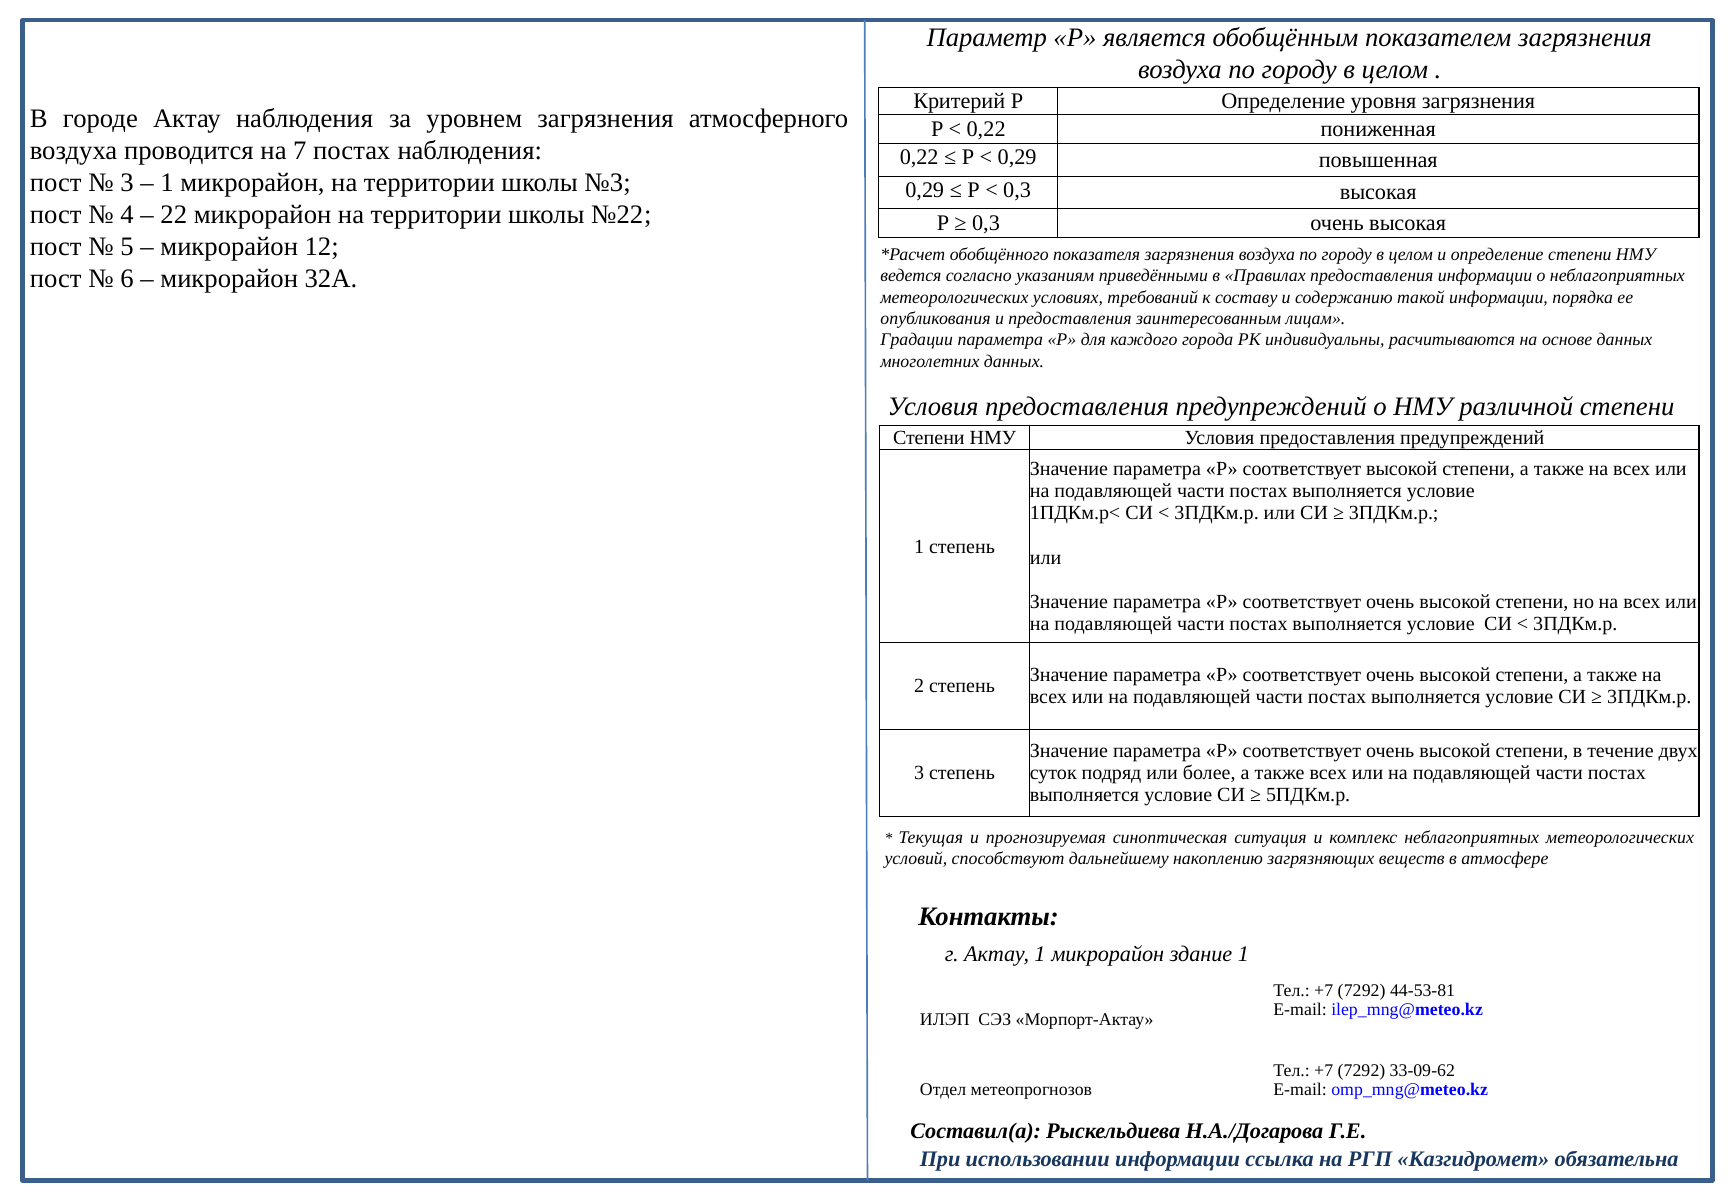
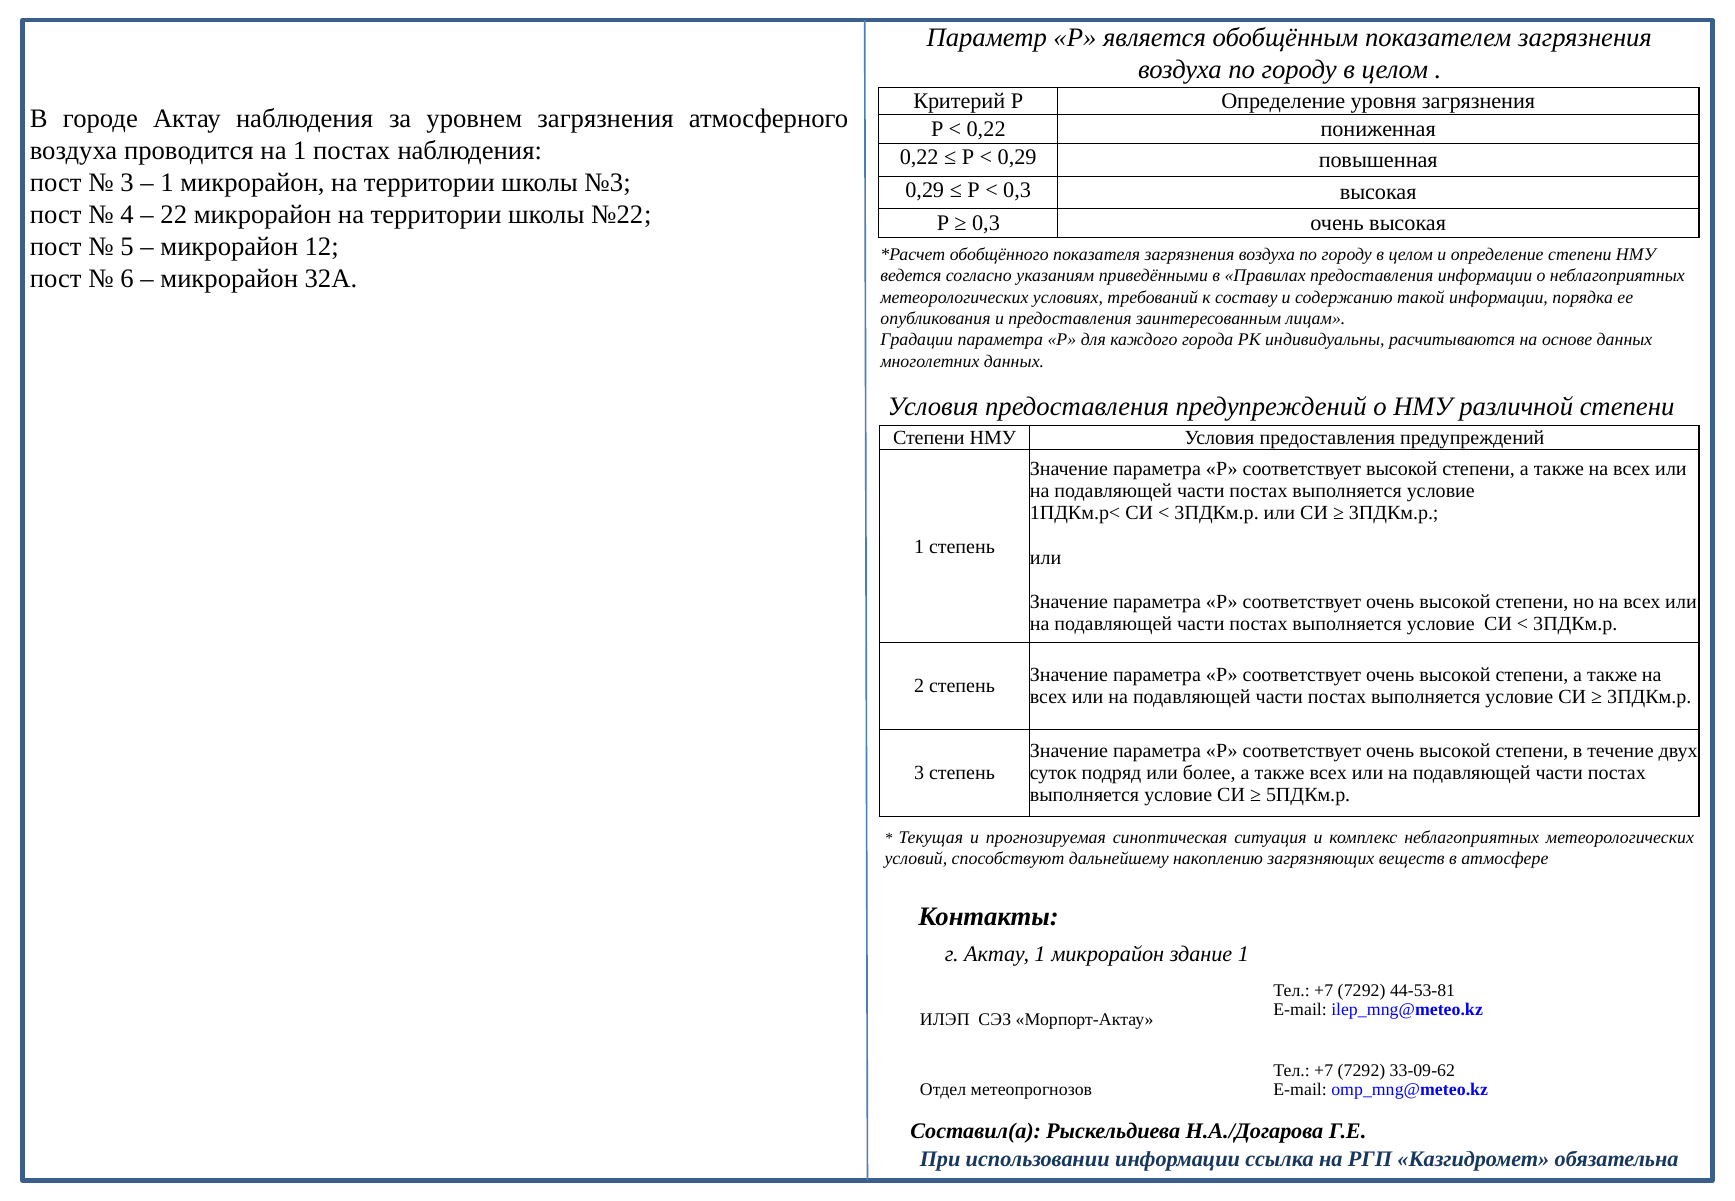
на 7: 7 -> 1 (300, 150)
